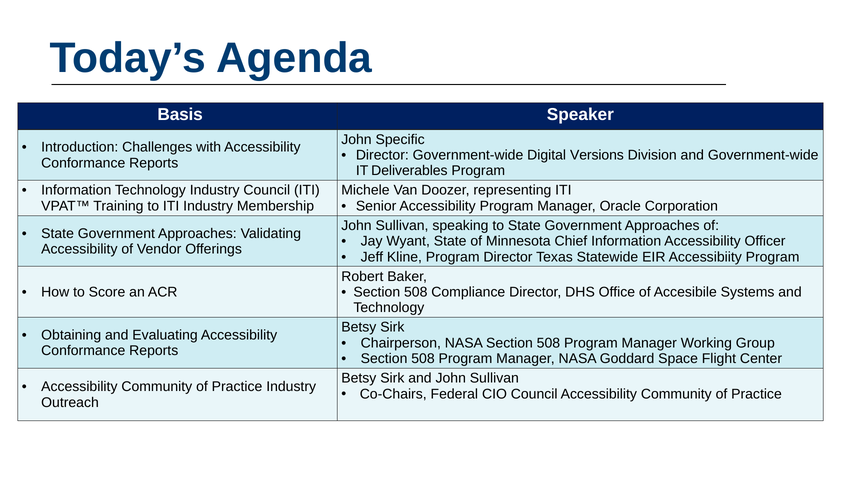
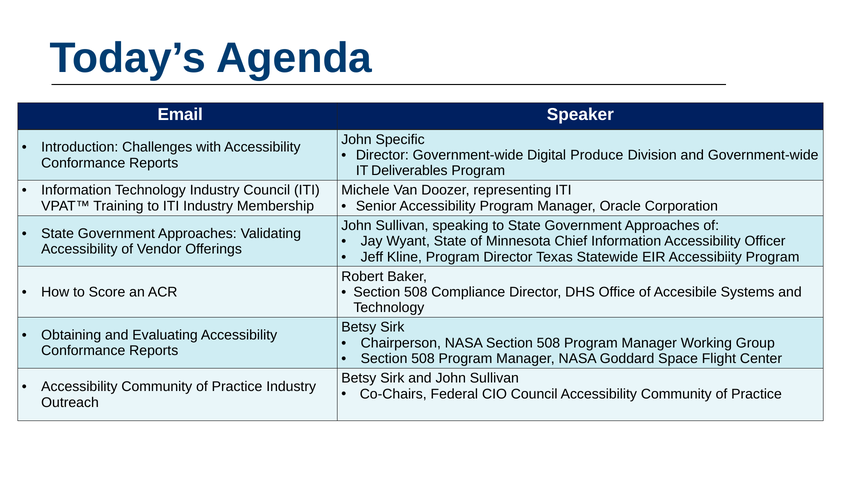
Basis: Basis -> Email (180, 114)
Versions: Versions -> Produce (597, 155)
